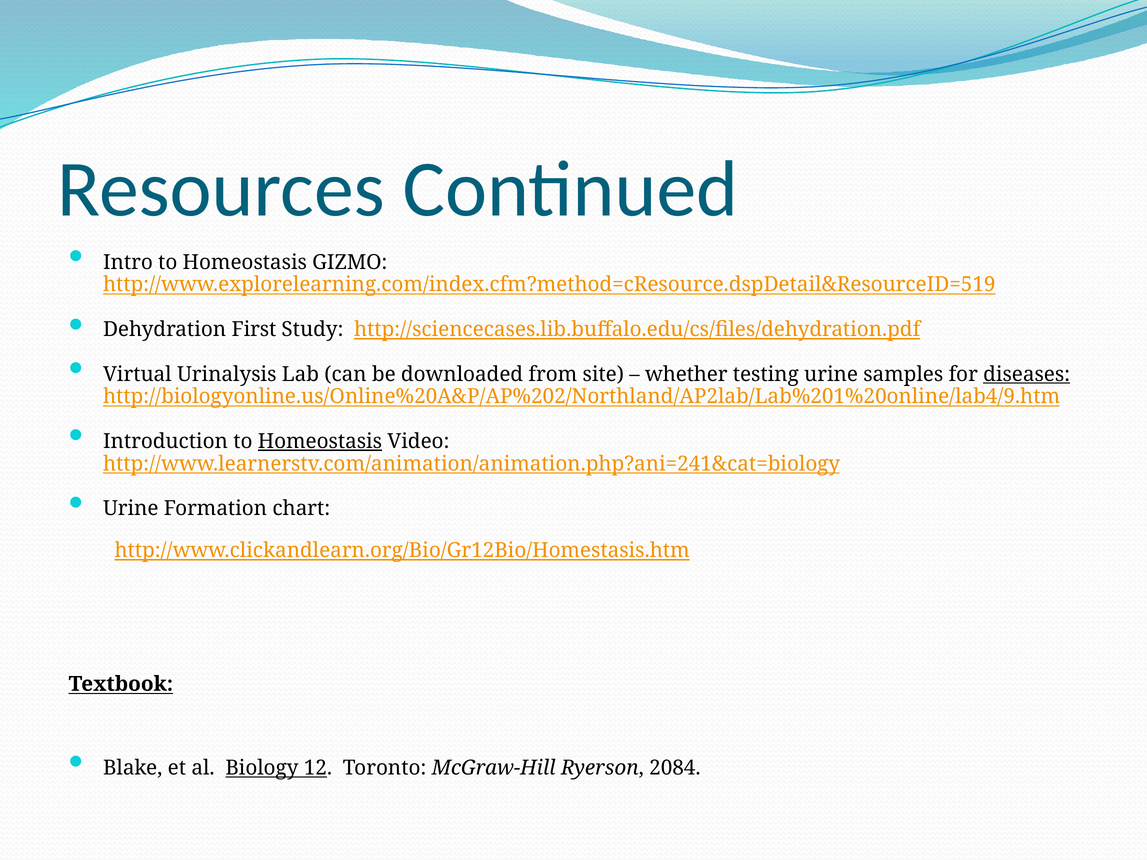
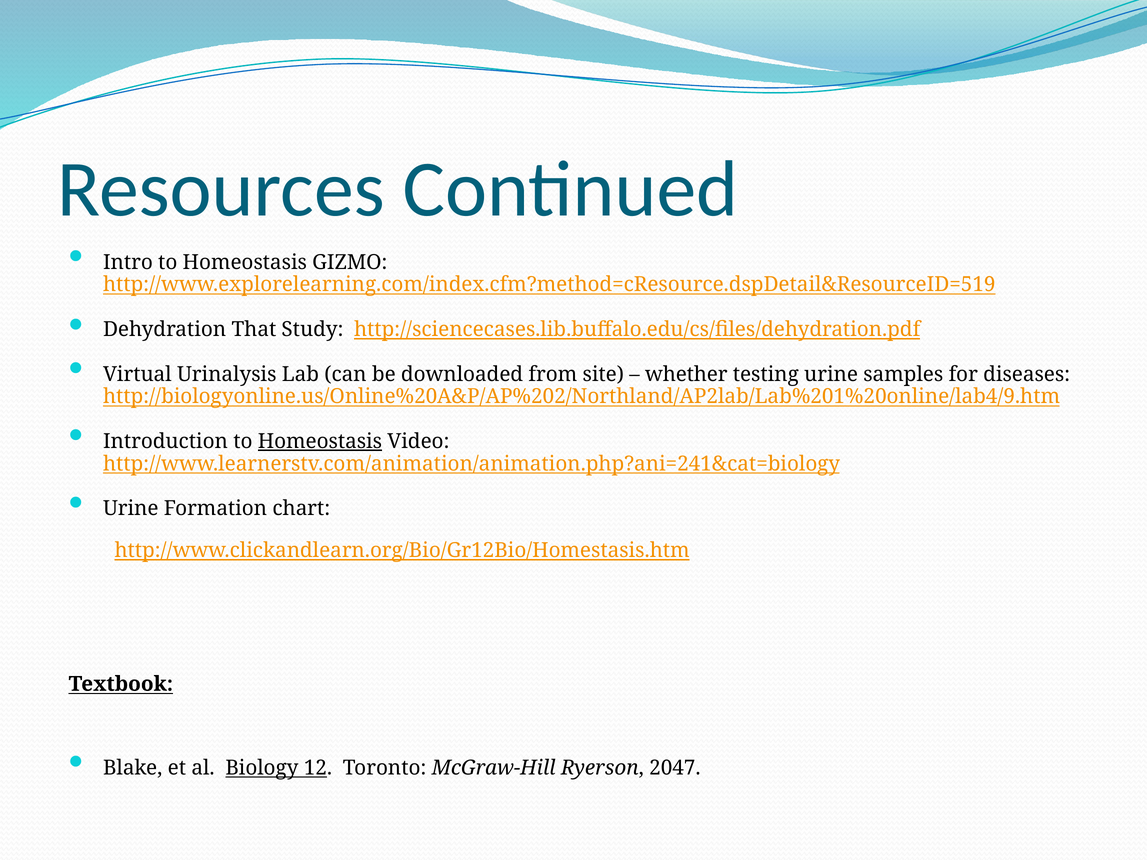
First: First -> That (254, 329)
diseases underline: present -> none (1027, 374)
2084: 2084 -> 2047 (675, 768)
